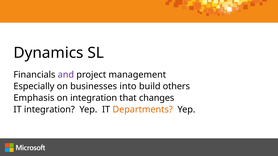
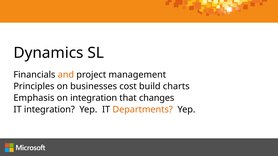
and colour: purple -> orange (66, 75)
Especially: Especially -> Principles (34, 86)
into: into -> cost (128, 86)
others: others -> charts (176, 86)
